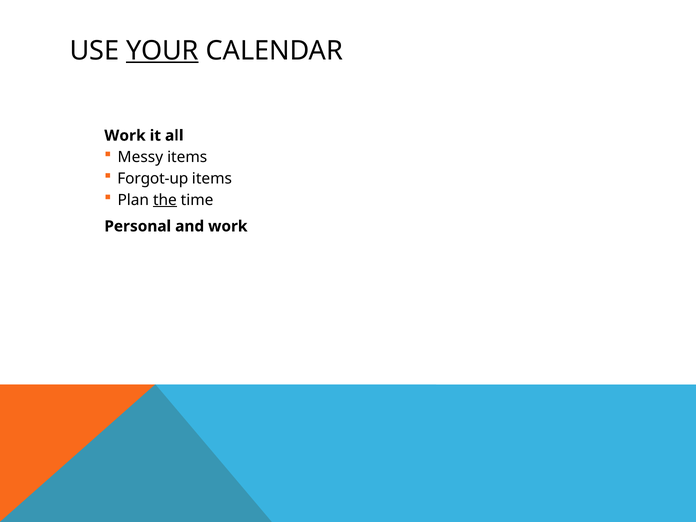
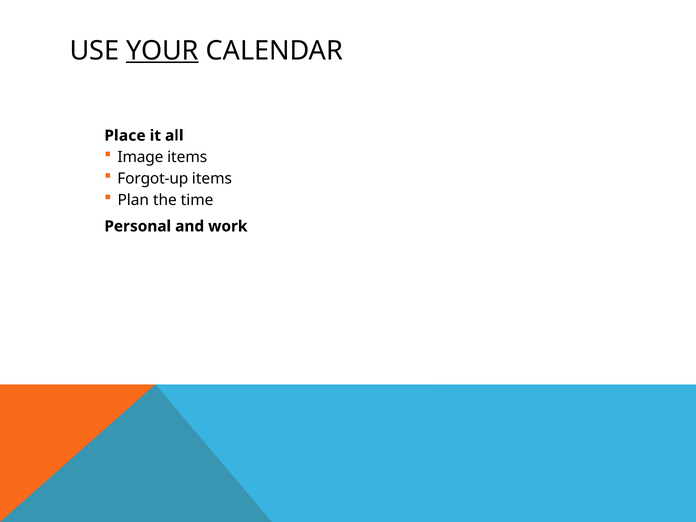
Work: Work -> Place (125, 136)
Messy: Messy -> Image (140, 157)
the underline: present -> none (165, 200)
